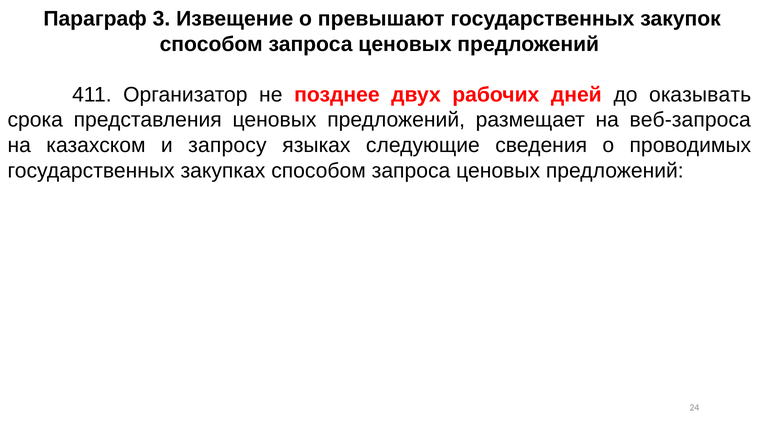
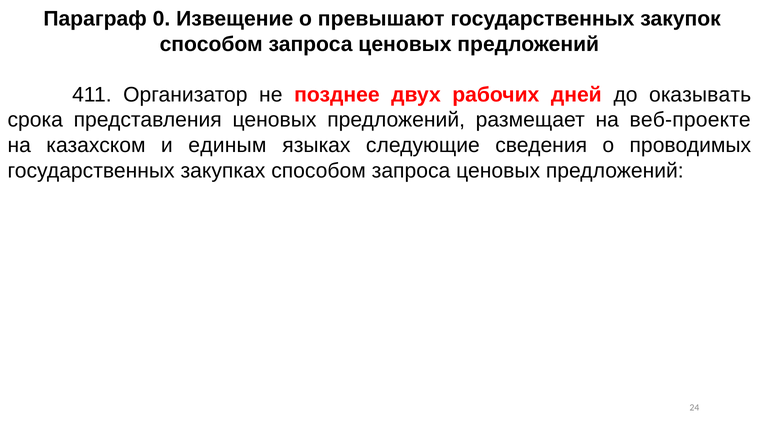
3: 3 -> 0 (161, 19)
веб-запроса: веб-запроса -> веб-проекте (690, 120)
запросу: запросу -> единым (227, 145)
